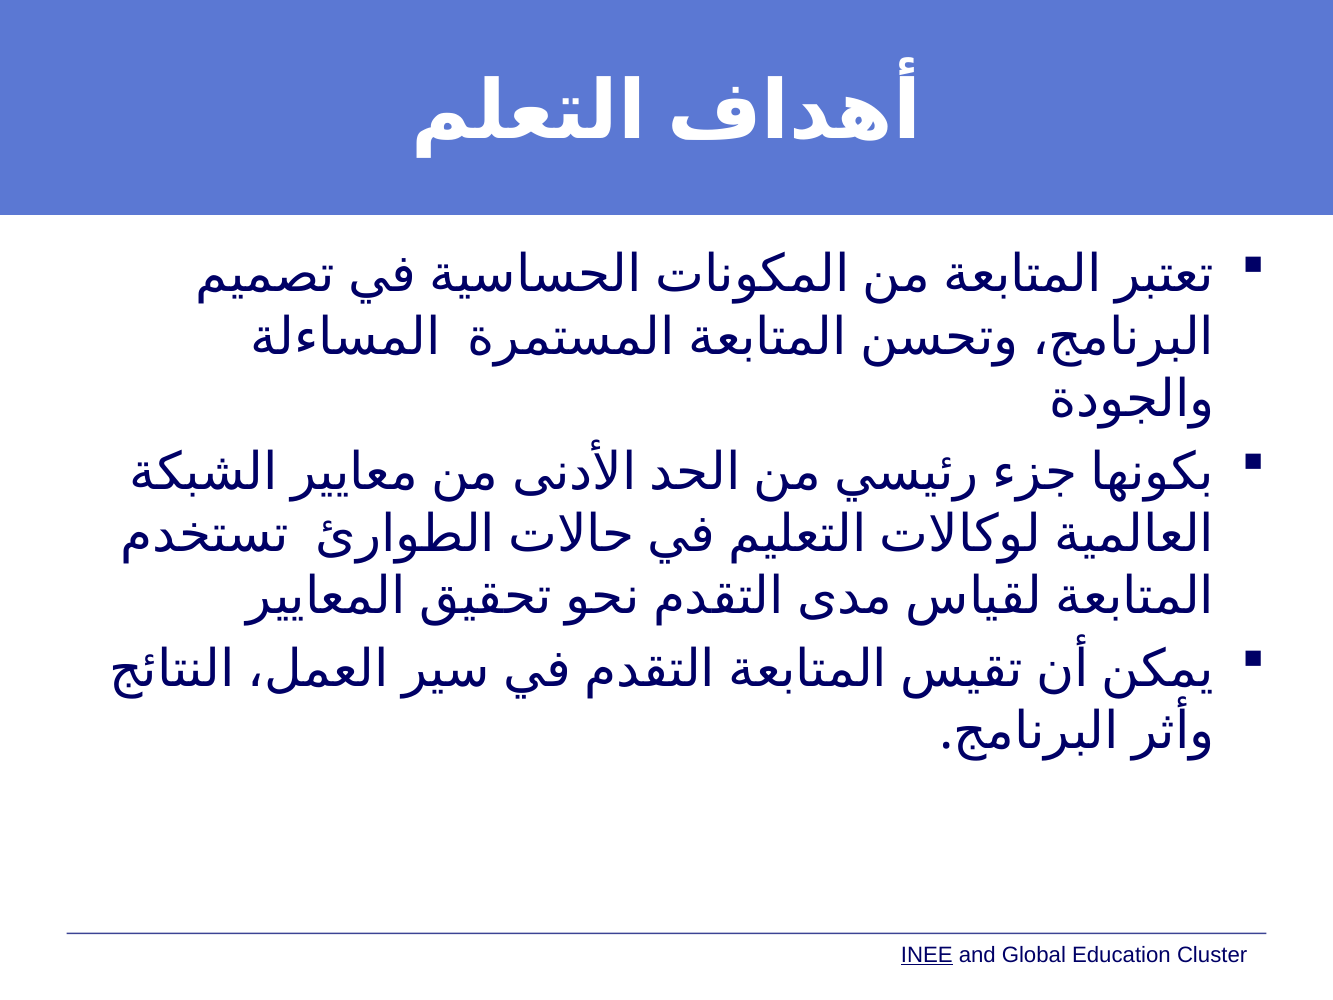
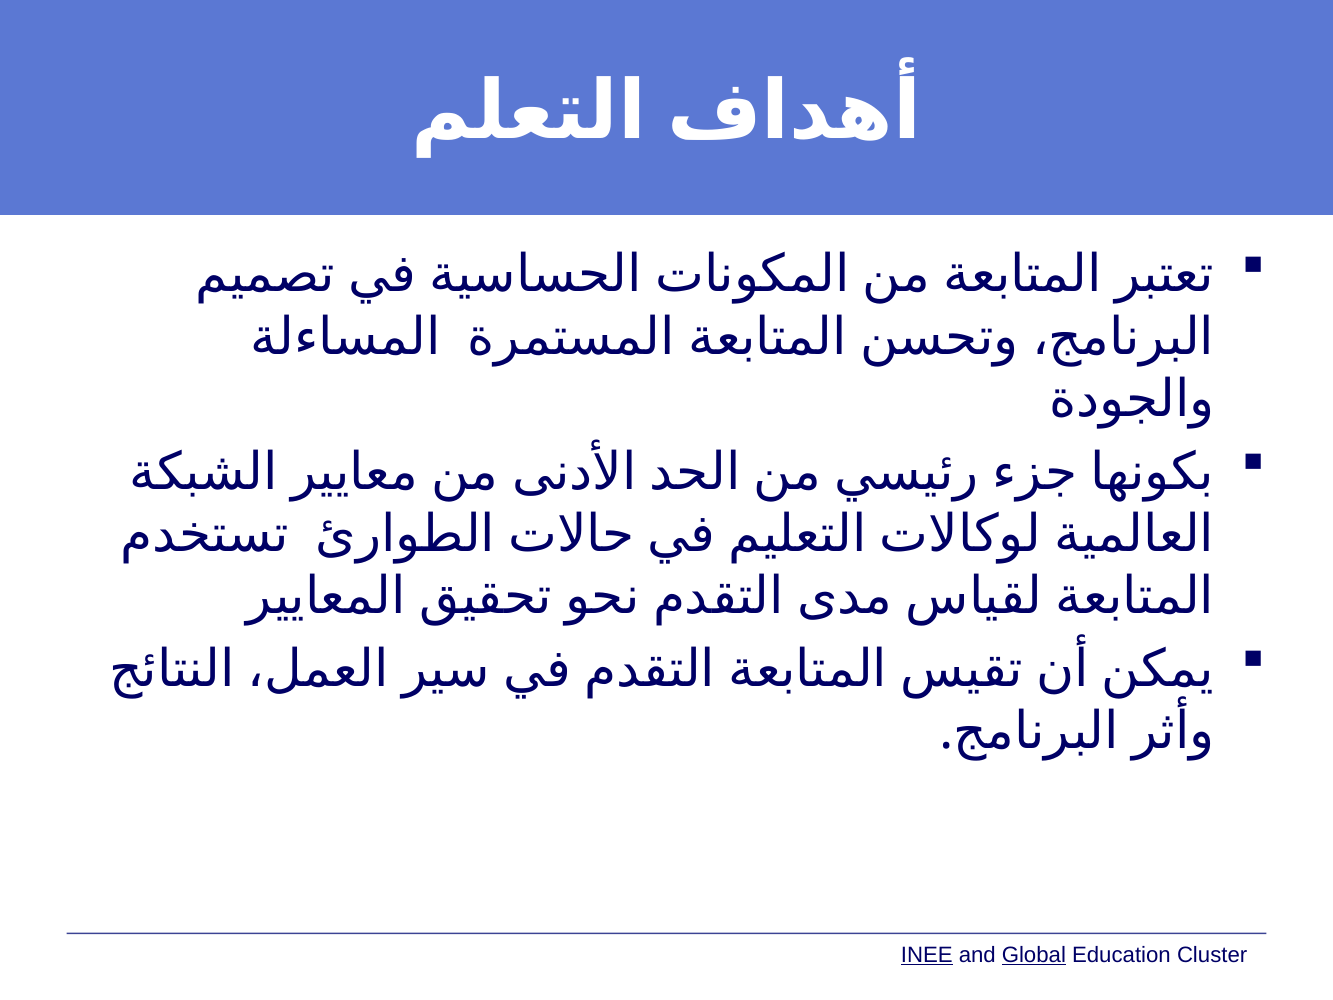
Global underline: none -> present (1034, 955)
